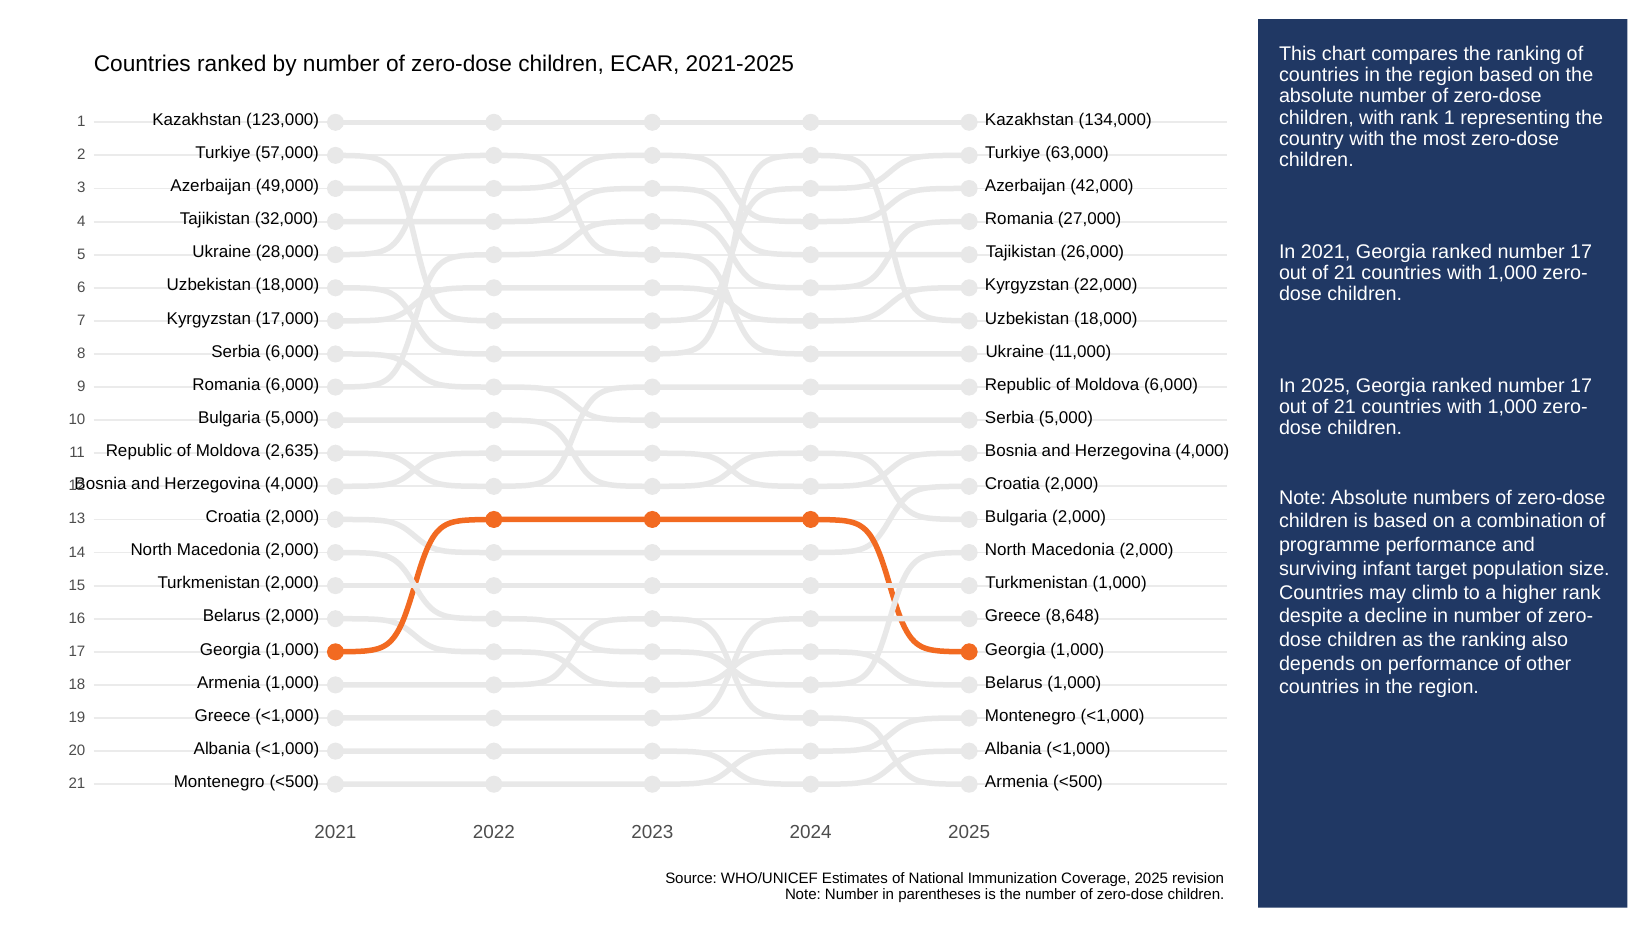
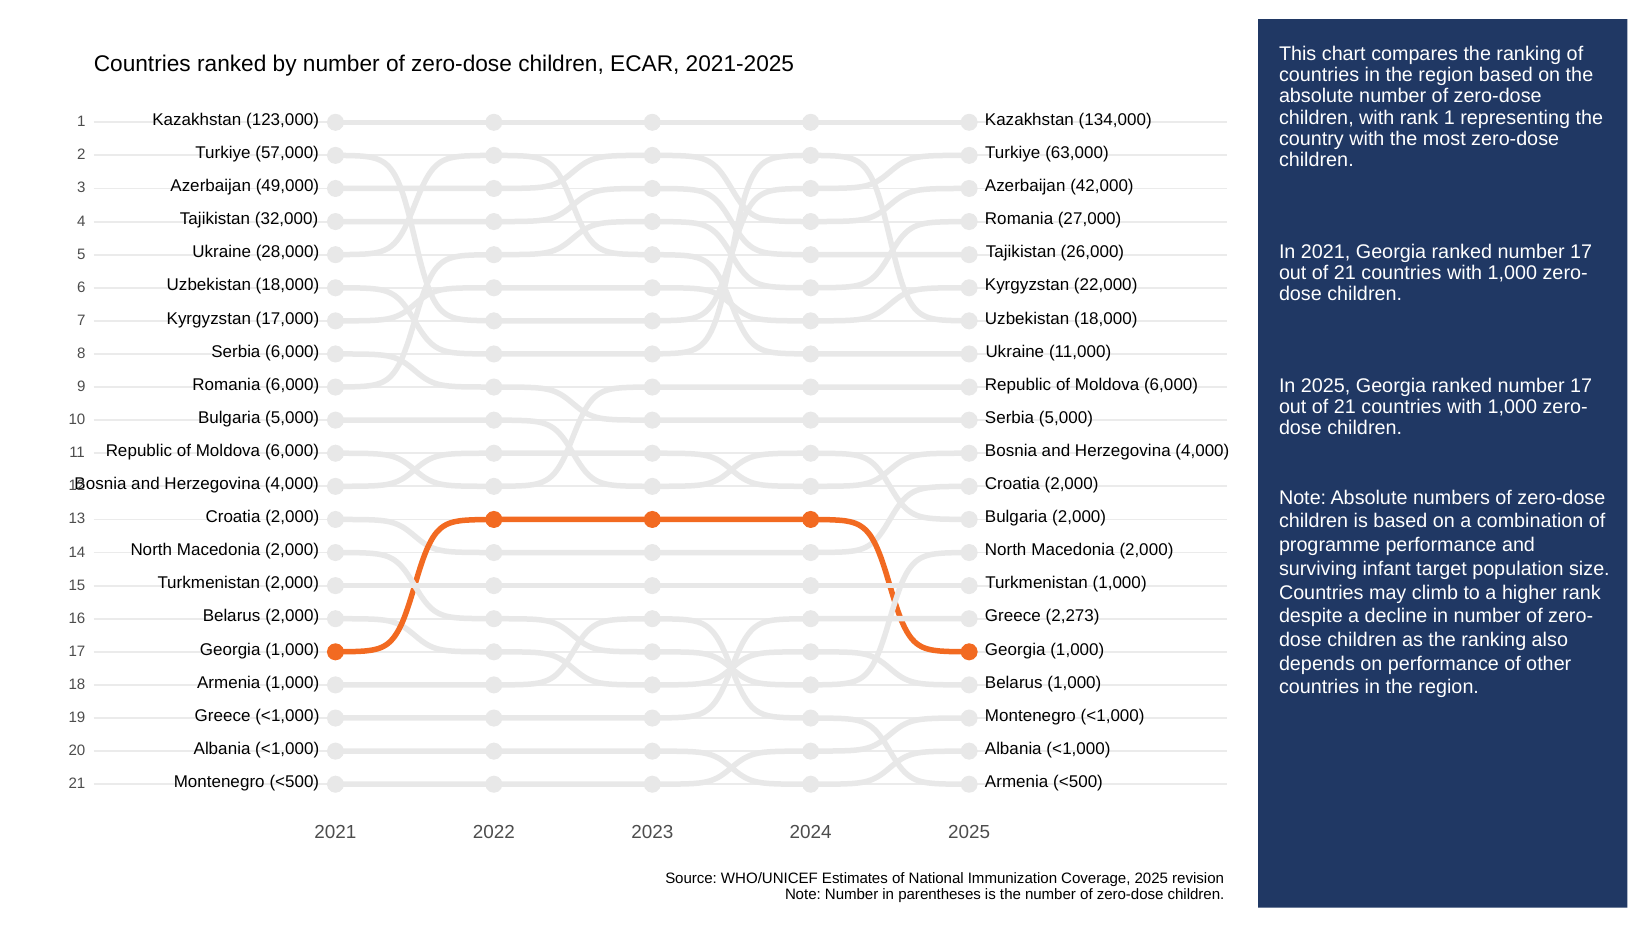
2,635: 2,635 -> 6,000 (292, 451)
8,648: 8,648 -> 2,273 (1073, 616)
